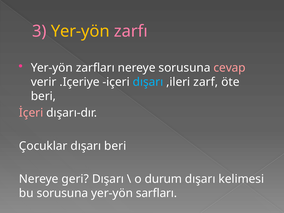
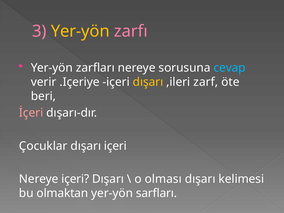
cevap colour: pink -> light blue (230, 68)
dışarı colour: light blue -> yellow (148, 82)
dışarı beri: beri -> içeri (115, 146)
Nereye geri: geri -> içeri (75, 179)
durum: durum -> olması (163, 179)
bu sorusuna: sorusuna -> olmaktan (62, 193)
